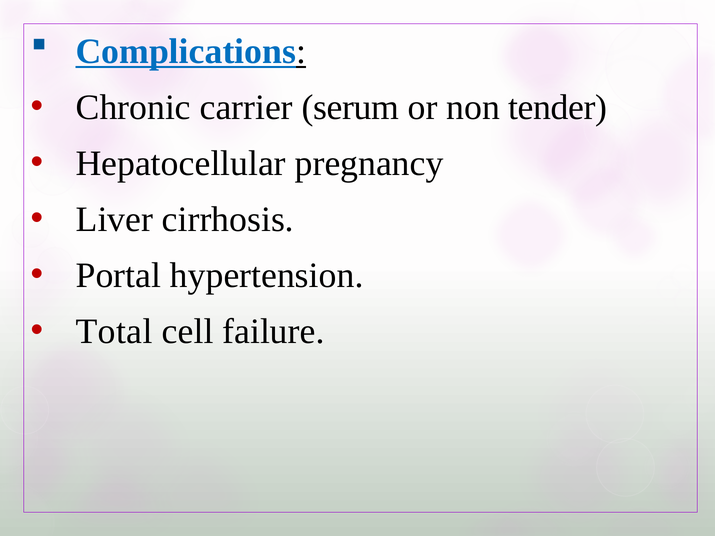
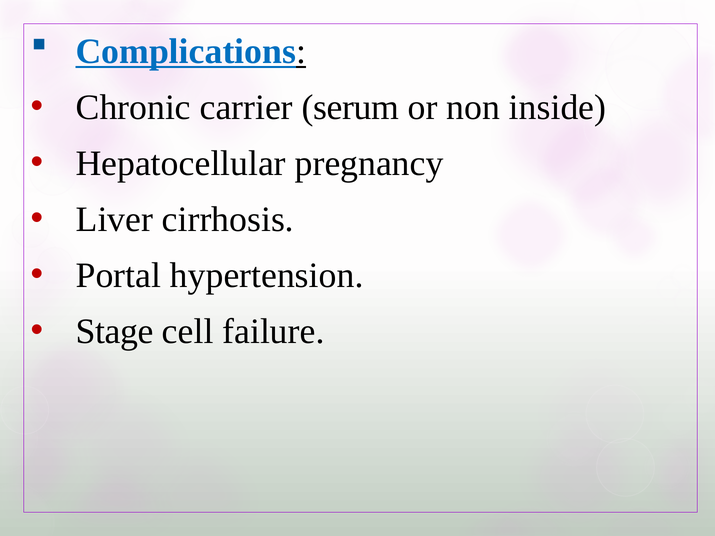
tender: tender -> inside (558, 107)
Total: Total -> Stage (115, 331)
